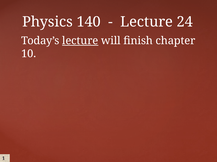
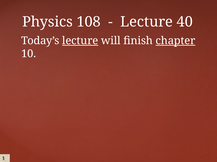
140: 140 -> 108 (89, 22)
24: 24 -> 40 (185, 22)
chapter underline: none -> present (176, 41)
